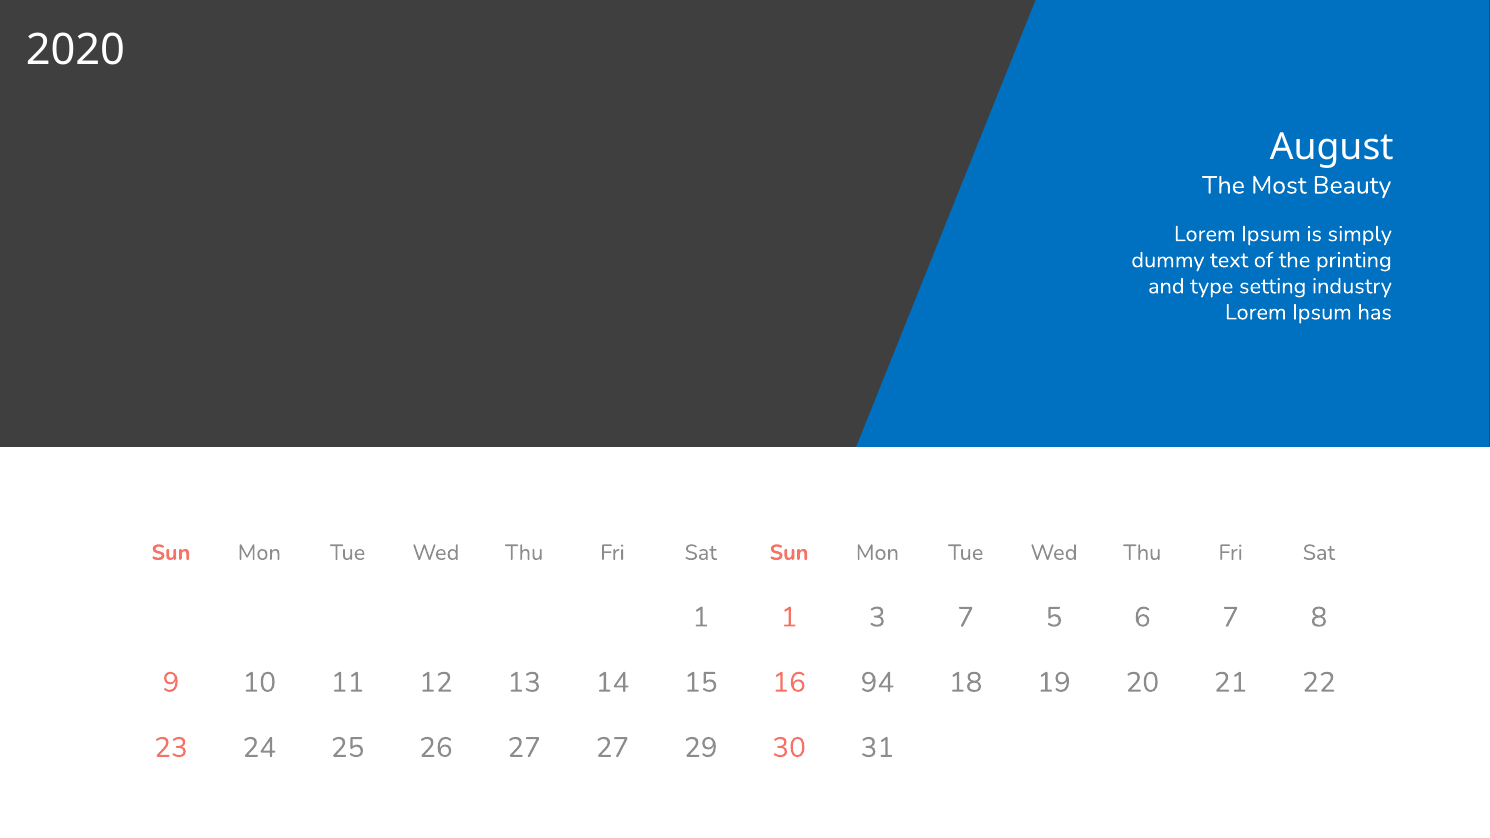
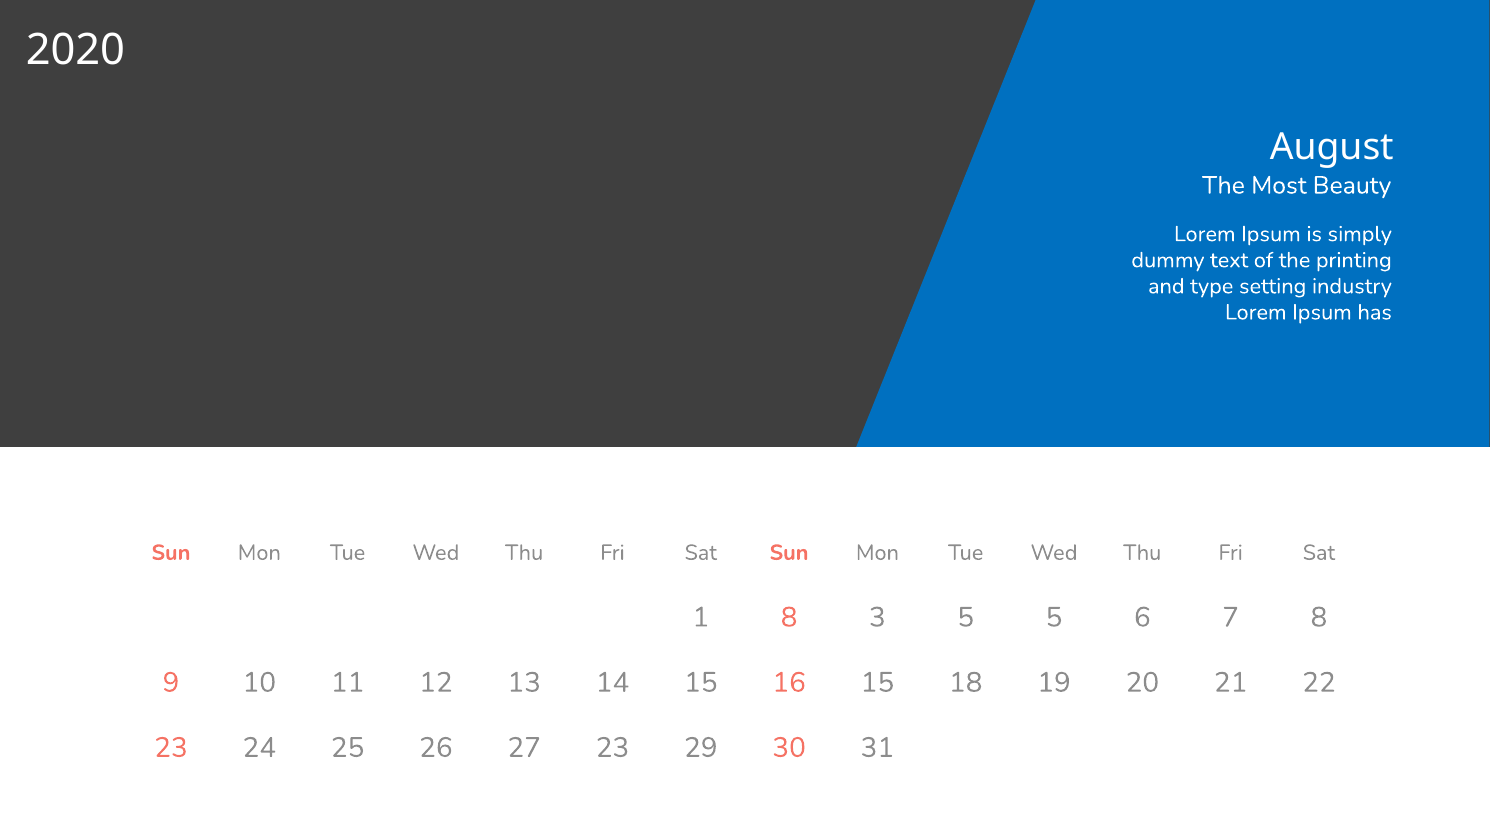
1 1: 1 -> 8 (789, 617)
3 7: 7 -> 5 (966, 617)
16 94: 94 -> 15 (877, 683)
27 27: 27 -> 23 (613, 748)
